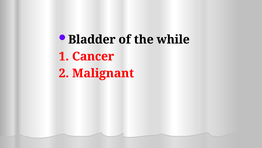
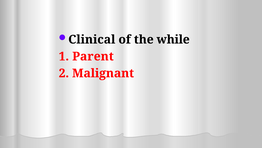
Bladder: Bladder -> Clinical (92, 39)
Cancer: Cancer -> Parent (93, 56)
